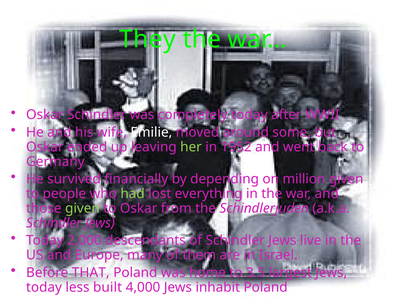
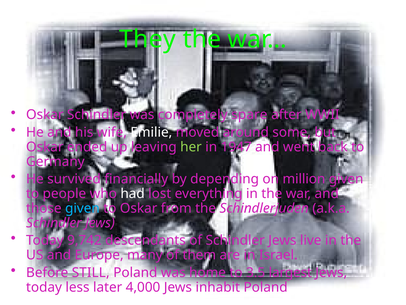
completely today: today -> spare (249, 115)
1952: 1952 -> 1947 (236, 147)
had colour: light green -> white (133, 193)
given colour: light green -> light blue (82, 208)
2,000: 2,000 -> 9,742 (84, 240)
THAT: THAT -> STILL (91, 272)
built: built -> later (108, 287)
